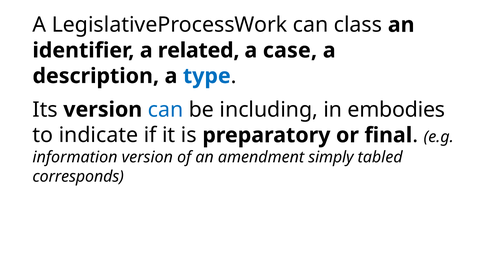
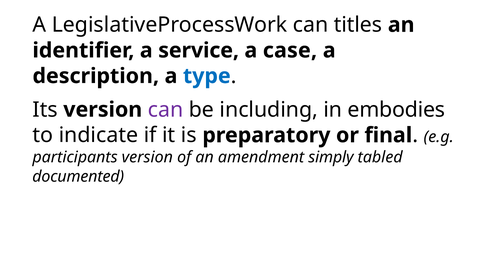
class: class -> titles (358, 25)
related: related -> service (199, 51)
can colour: blue -> purple (166, 110)
information: information -> participants (75, 158)
corresponds: corresponds -> documented (78, 177)
